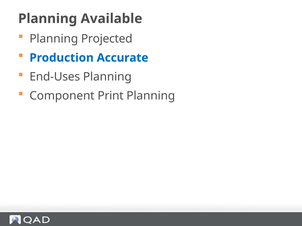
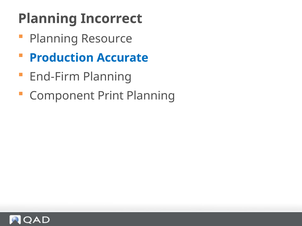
Available: Available -> Incorrect (111, 19)
Projected: Projected -> Resource (107, 39)
End-Uses: End-Uses -> End-Firm (55, 77)
